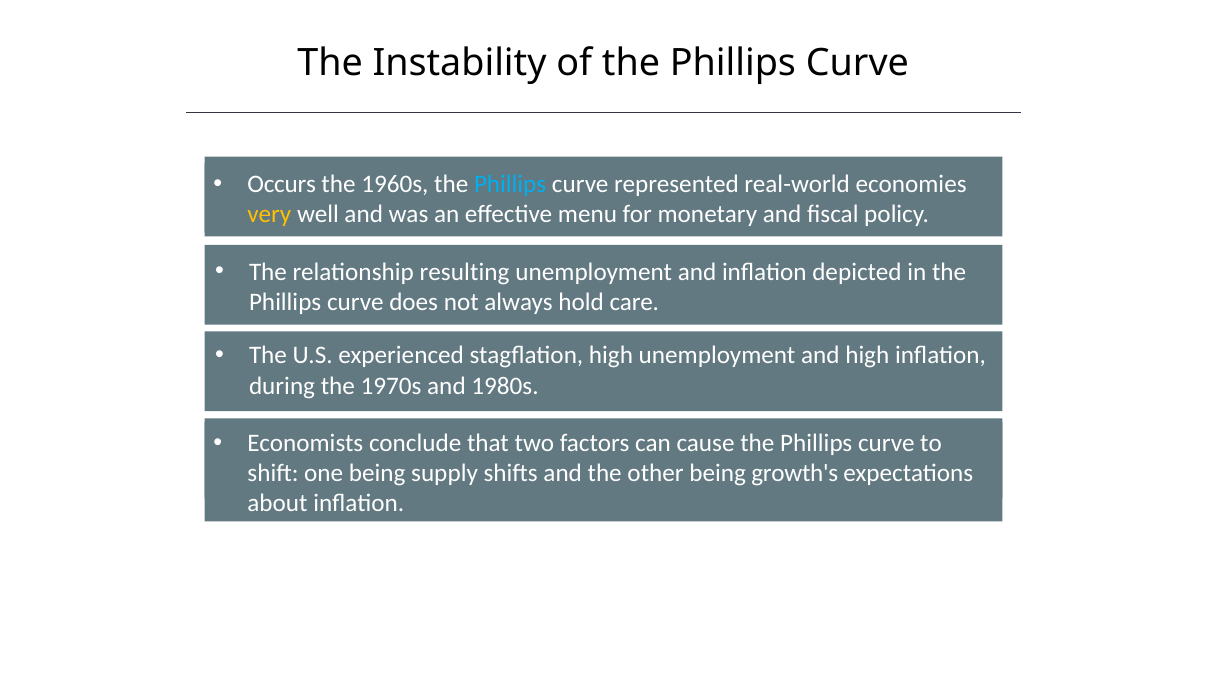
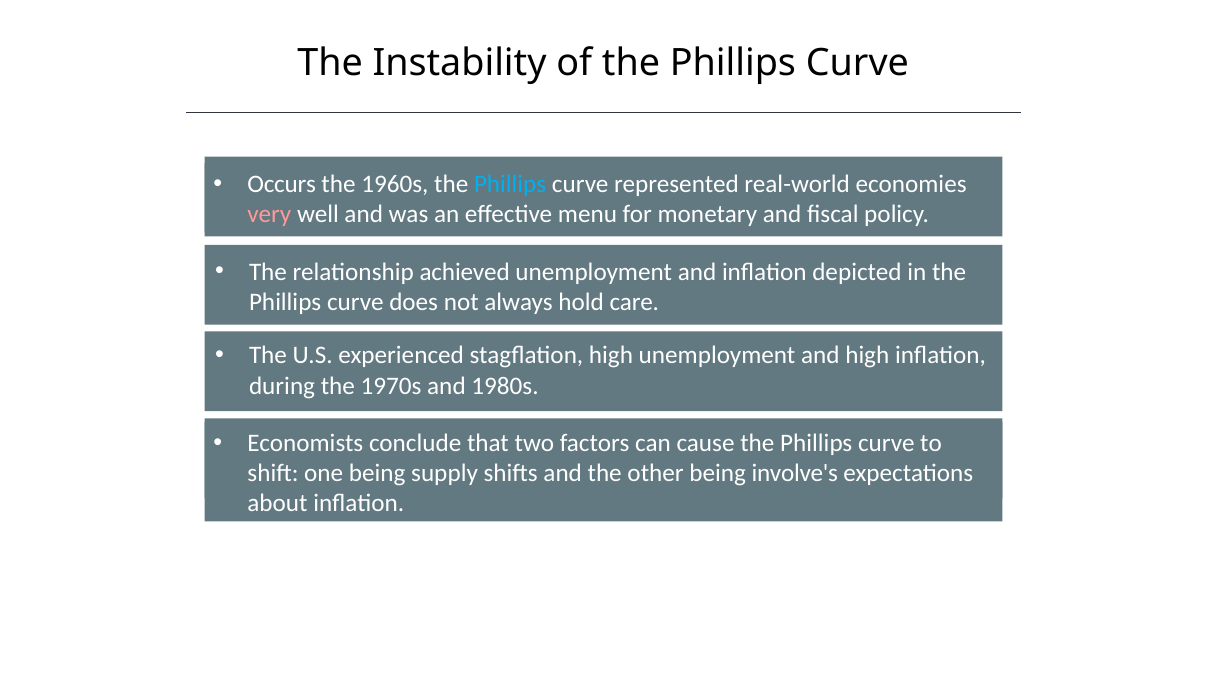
very colour: yellow -> pink (269, 215)
resulting: resulting -> achieved (465, 272)
growth's: growth's -> involve's (795, 473)
